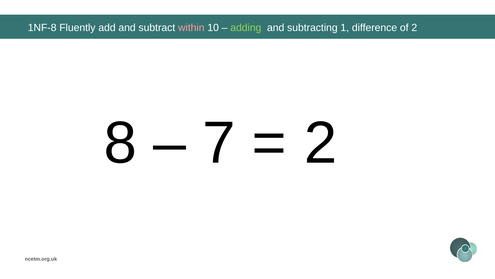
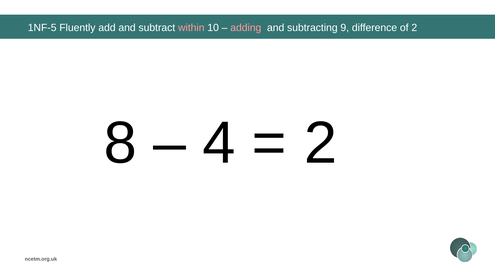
1NF-8: 1NF-8 -> 1NF-5 (42, 28)
adding colour: light green -> pink (246, 28)
1: 1 -> 9 (345, 28)
7: 7 -> 4 (219, 143)
